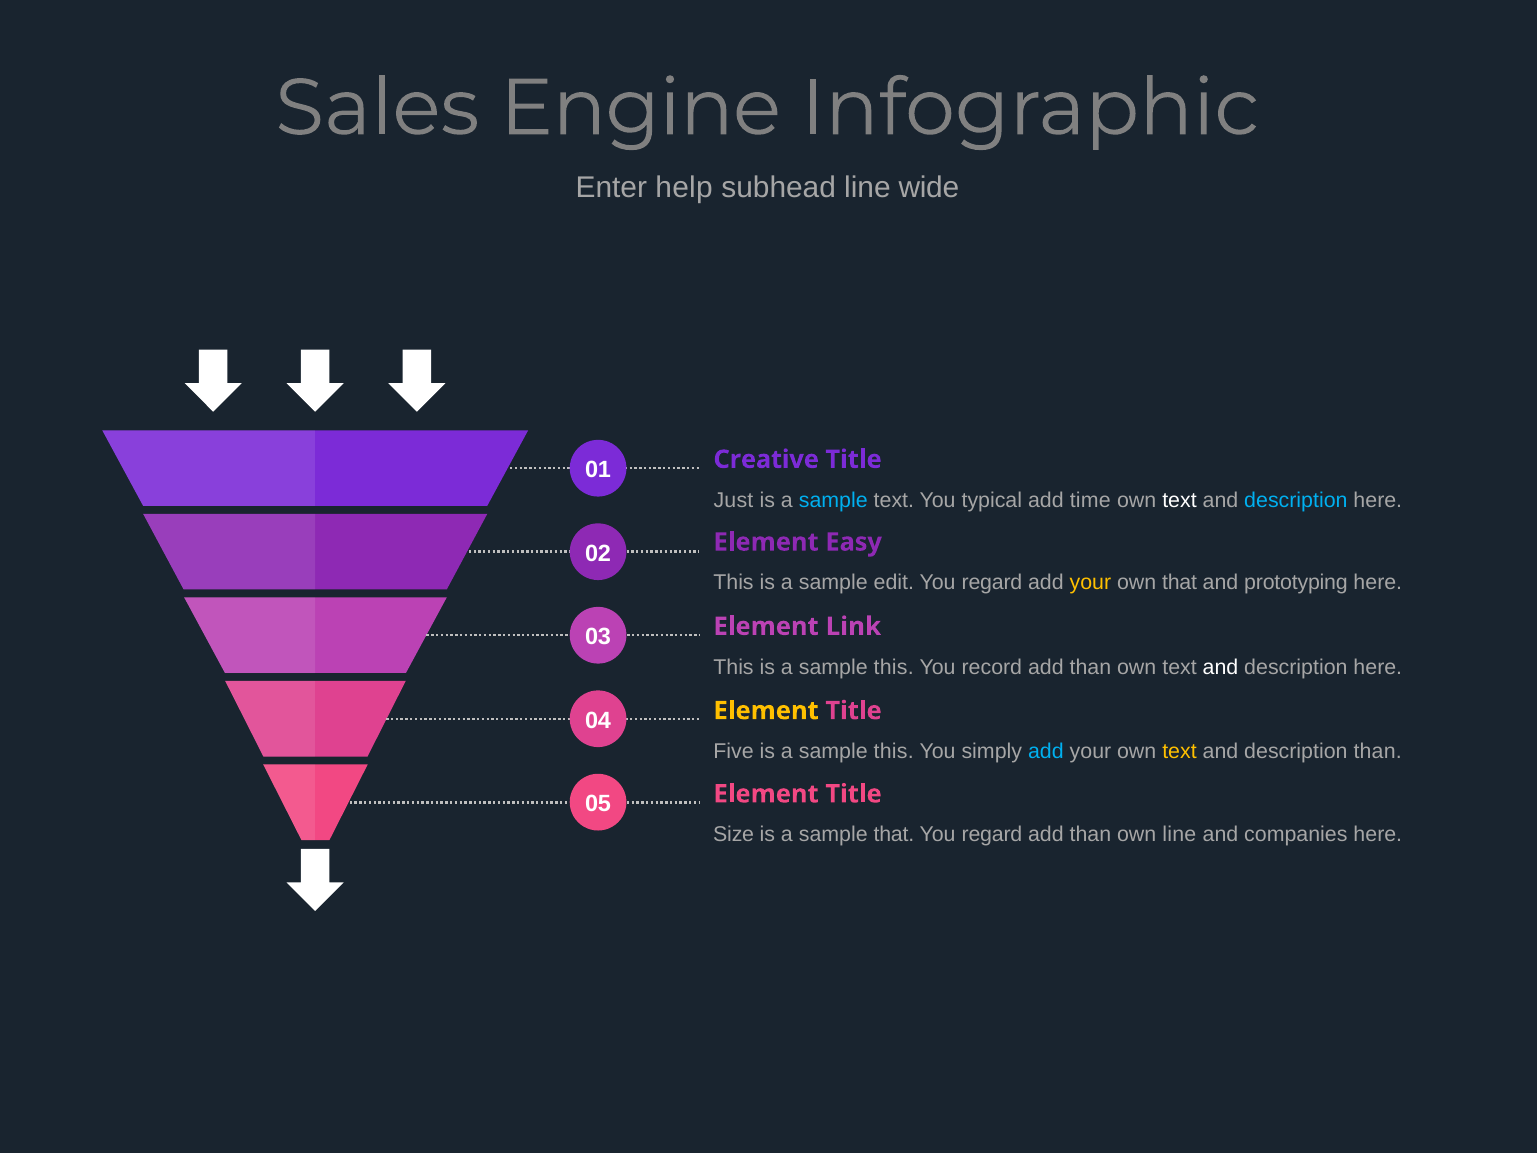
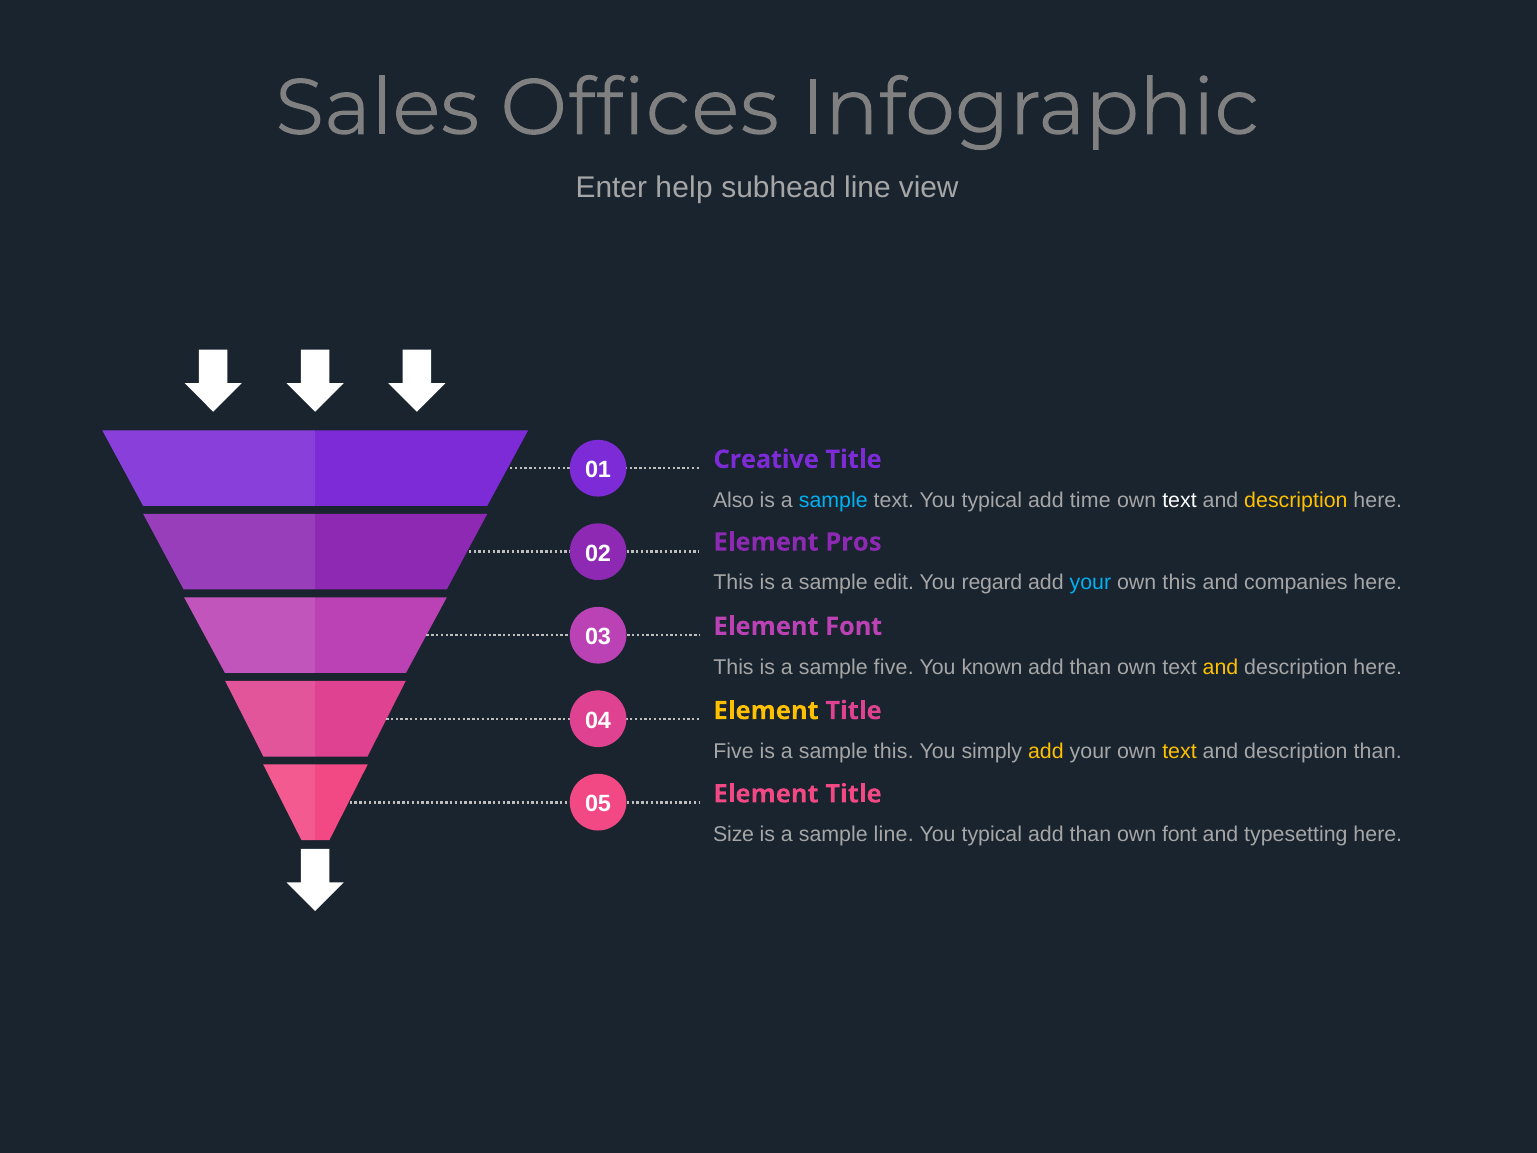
Engine: Engine -> Offices (640, 108)
wide: wide -> view (929, 187)
Just: Just -> Also (734, 500)
description colour: light blue -> yellow (1296, 500)
Easy: Easy -> Pros (854, 542)
your colour: yellow -> light blue (1090, 583)
own that: that -> this (1179, 583)
prototyping: prototyping -> companies (1296, 583)
Element Link: Link -> Font (854, 626)
this: this -> five (894, 667)
record: record -> known (992, 667)
and colour: white -> yellow (1220, 667)
add colour: light blue -> yellow (1046, 751)
sample that: that -> line (894, 835)
regard: regard -> typical (992, 835)
own line: line -> font (1180, 835)
companies: companies -> typesetting (1296, 835)
